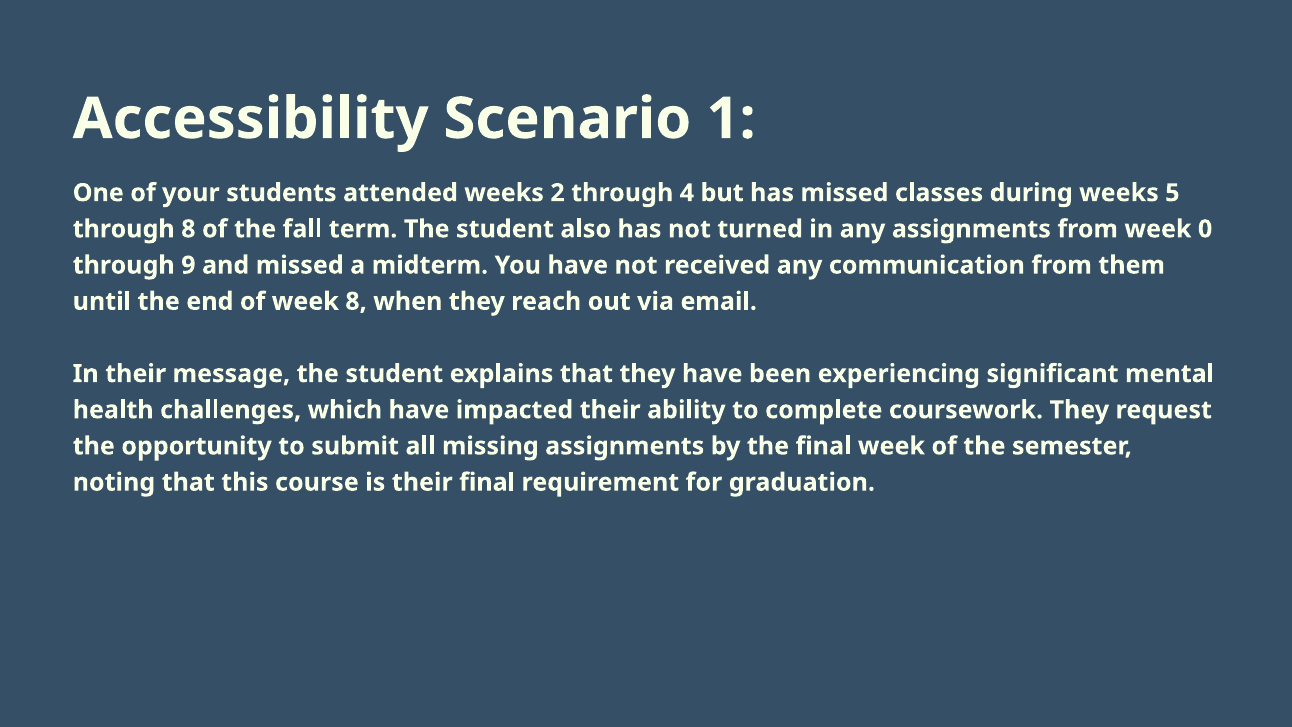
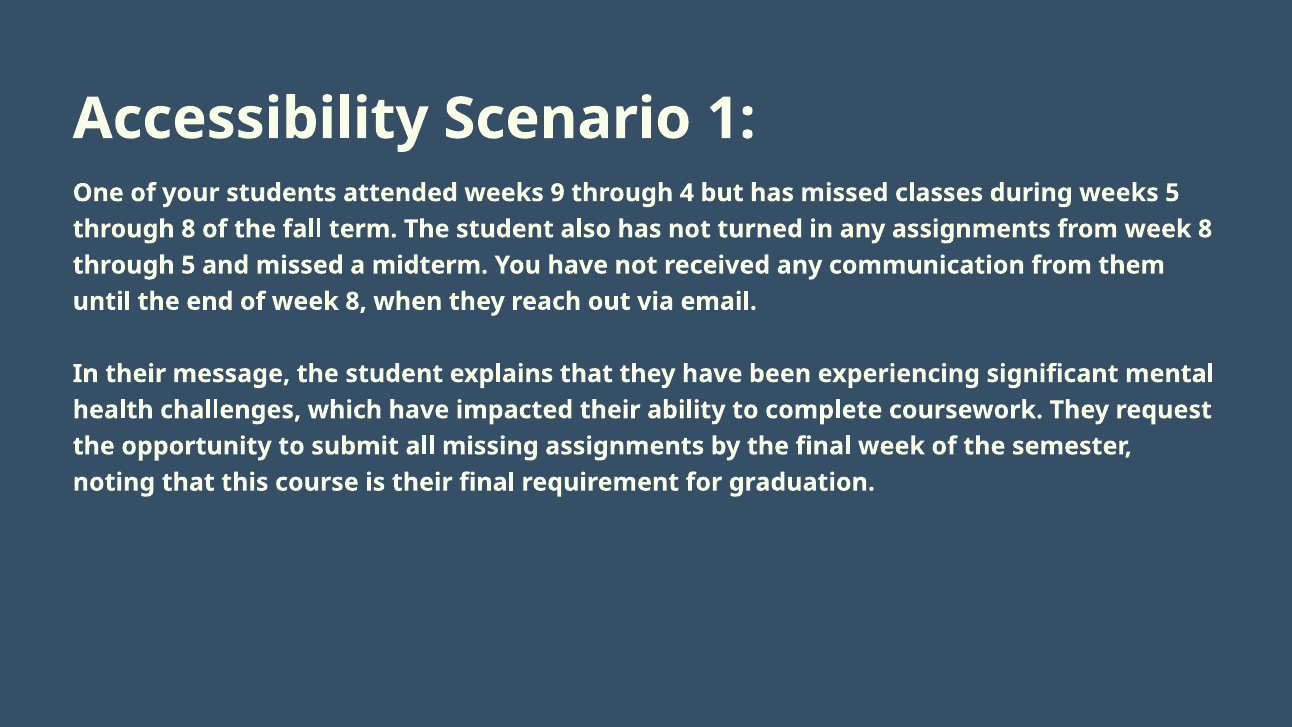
2: 2 -> 9 (558, 193)
from week 0: 0 -> 8 (1205, 229)
through 9: 9 -> 5 (188, 265)
